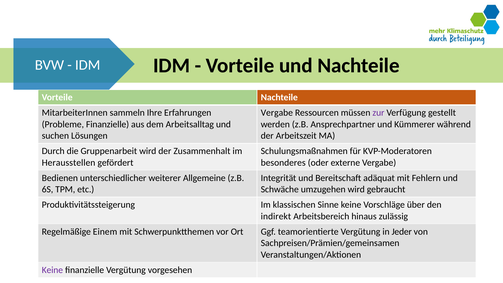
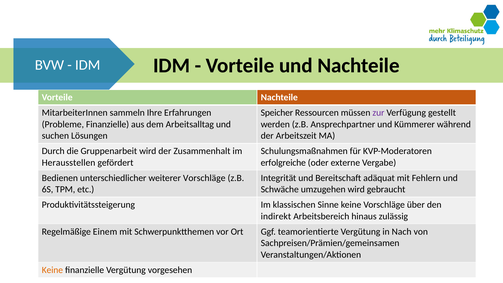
Vergabe: Vergabe -> Speicher (277, 113)
besonderes: besonderes -> erfolgreiche (283, 163)
weiterer Allgemeine: Allgemeine -> Vorschläge (204, 178)
Jeder: Jeder -> Nach (402, 232)
Keine colour: purple -> orange (52, 270)
